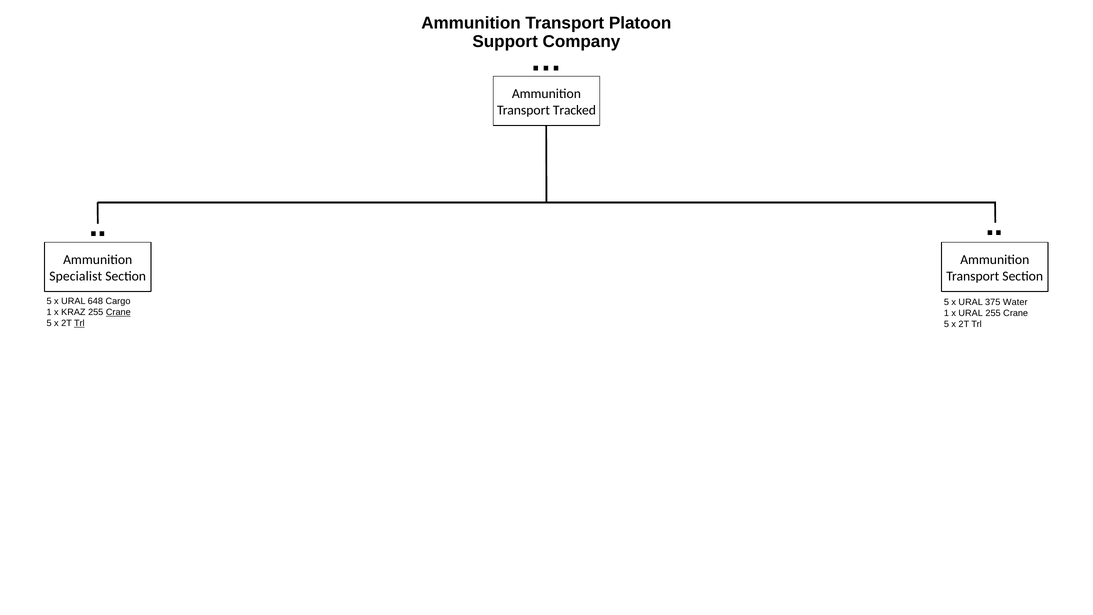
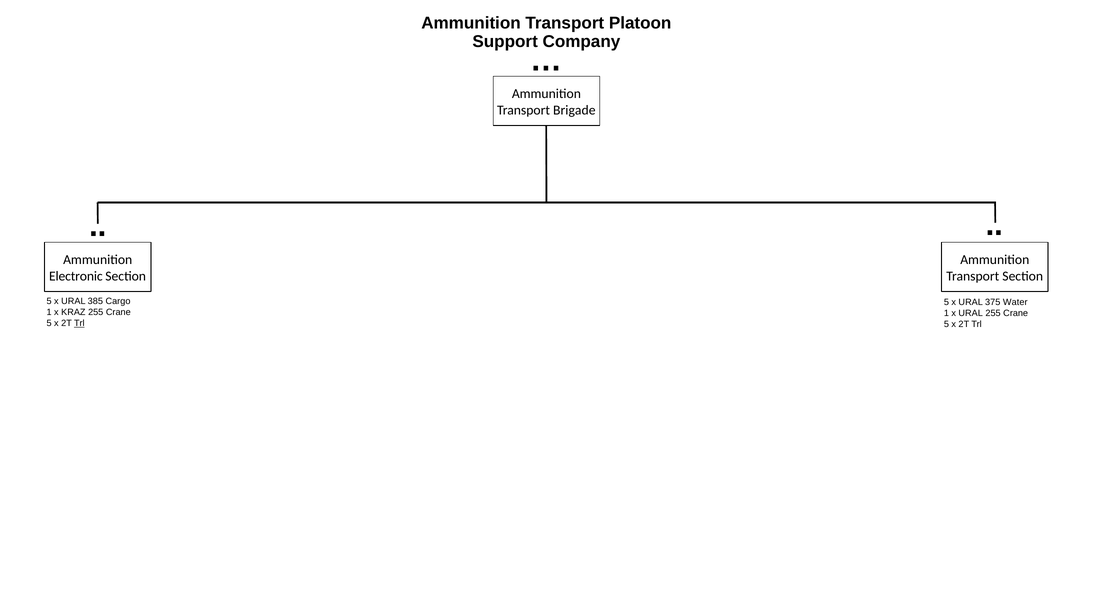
Tracked: Tracked -> Brigade (574, 110)
Specialist: Specialist -> Electronic (76, 276)
648: 648 -> 385 (95, 301)
Crane underline: present -> none (118, 312)
